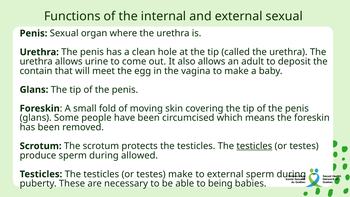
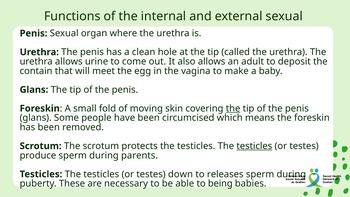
the underline: none -> present (233, 108)
allowed: allowed -> parents (140, 155)
testes make: make -> down (180, 174)
to external: external -> releases (225, 174)
